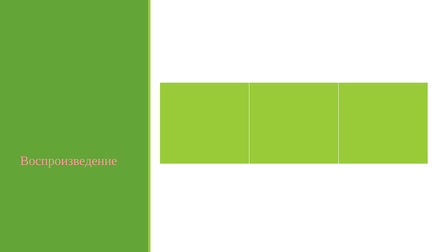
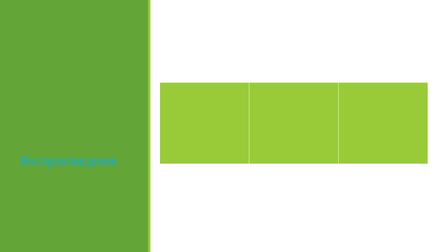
Воспроизведение colour: pink -> light blue (69, 161)
